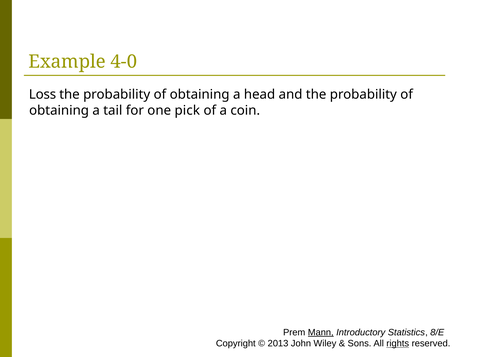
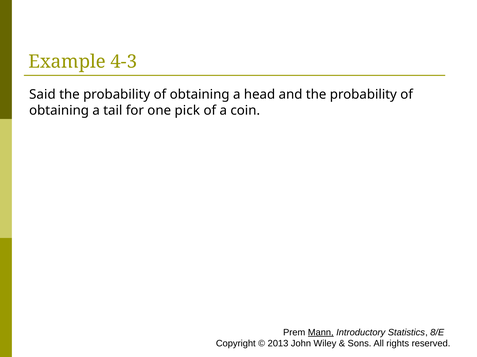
4-0: 4-0 -> 4-3 (124, 62)
Loss: Loss -> Said (42, 95)
rights underline: present -> none (398, 344)
